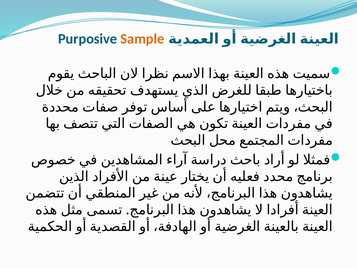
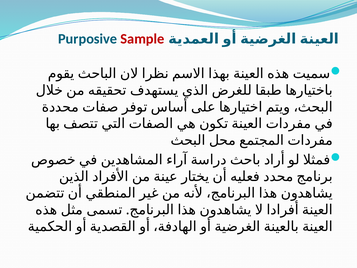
Sample colour: orange -> red (142, 39)
